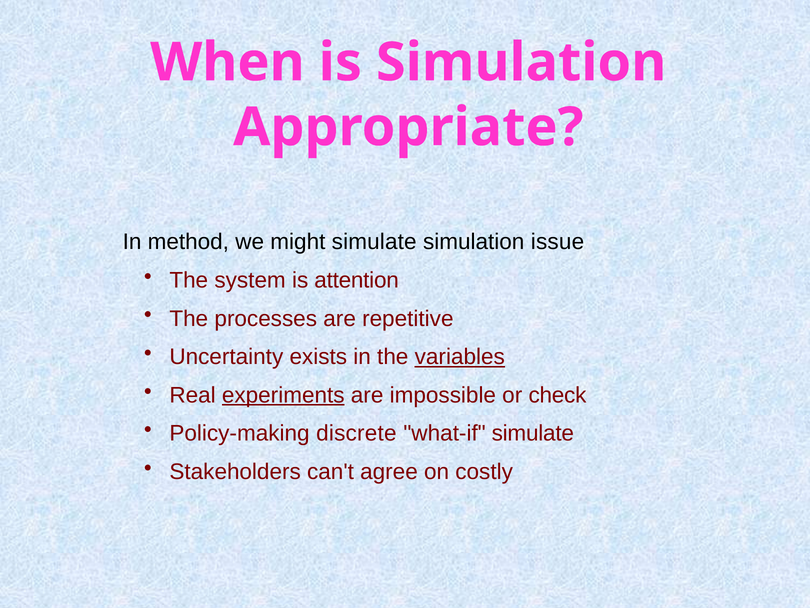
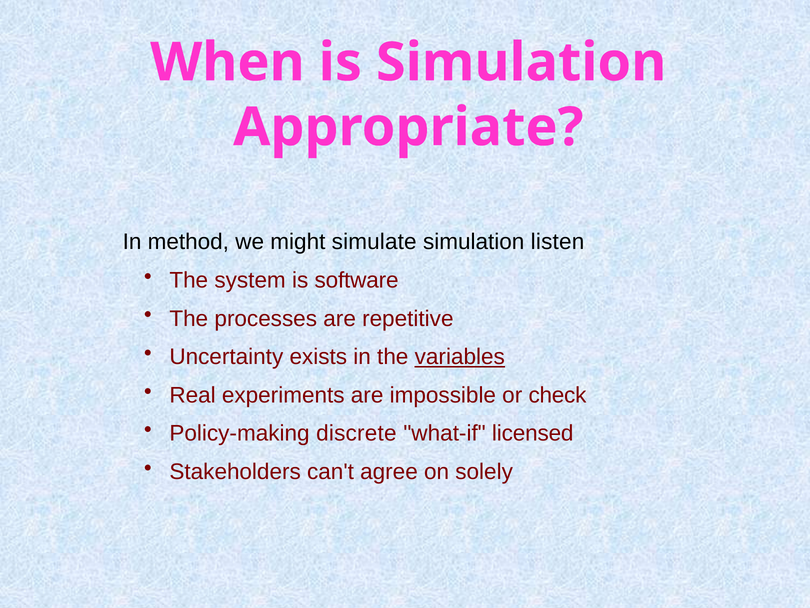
issue: issue -> listen (558, 242)
attention: attention -> software (357, 280)
experiments underline: present -> none (283, 395)
what-if simulate: simulate -> licensed (533, 433)
costly: costly -> solely (484, 471)
